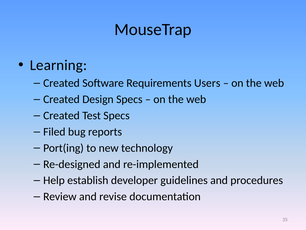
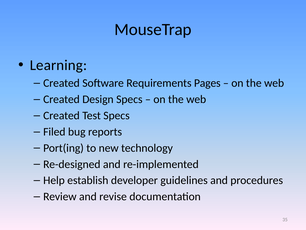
Users: Users -> Pages (207, 83)
